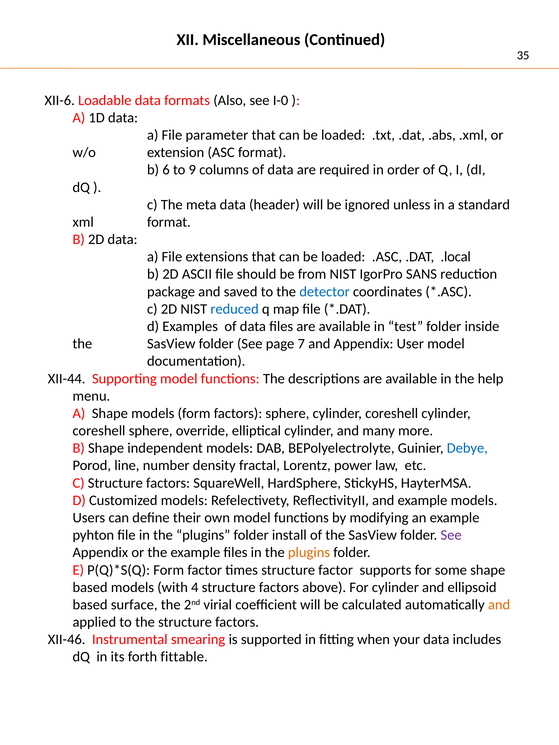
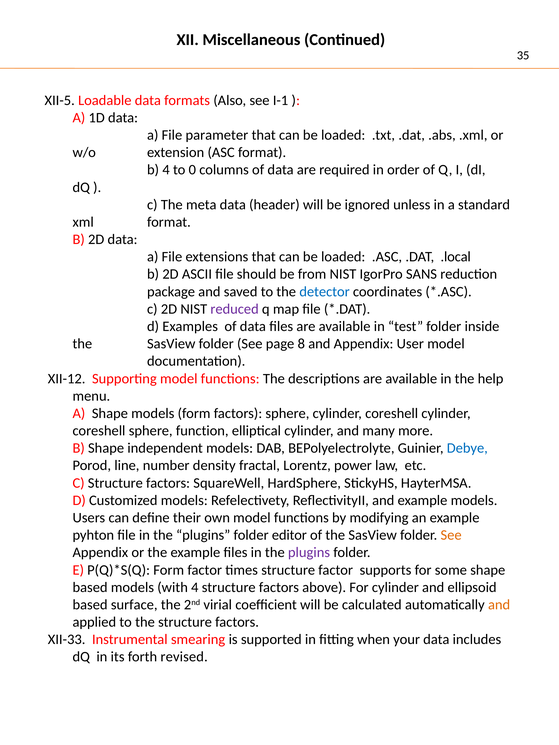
XII-6: XII-6 -> XII-5 (60, 100)
I-0: I-0 -> I-1 (281, 100)
b 6: 6 -> 4 (166, 170)
9: 9 -> 0 (192, 170)
reduced colour: blue -> purple (235, 309)
7: 7 -> 8 (301, 344)
XII-44: XII-44 -> XII-12 (67, 379)
override: override -> function (202, 431)
install: install -> editor (289, 535)
See colour: purple -> orange (451, 535)
plugins colour: orange -> purple (309, 553)
XII-46: XII-46 -> XII-33 (67, 640)
fittable: fittable -> revised (184, 657)
